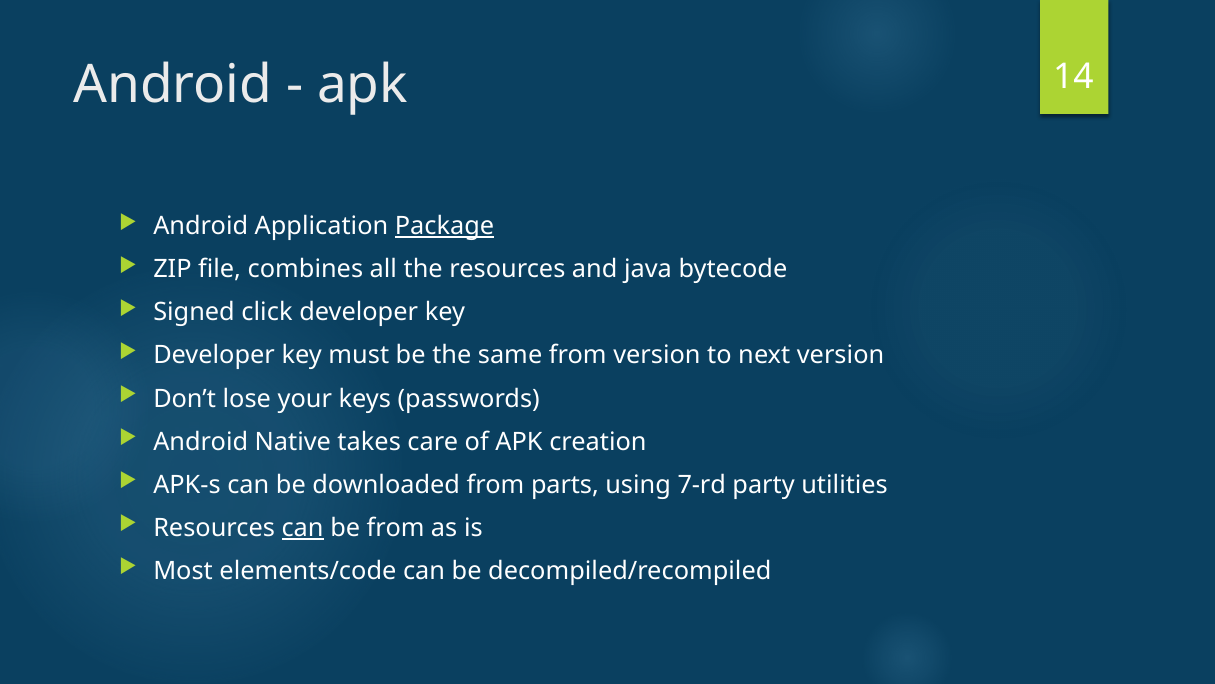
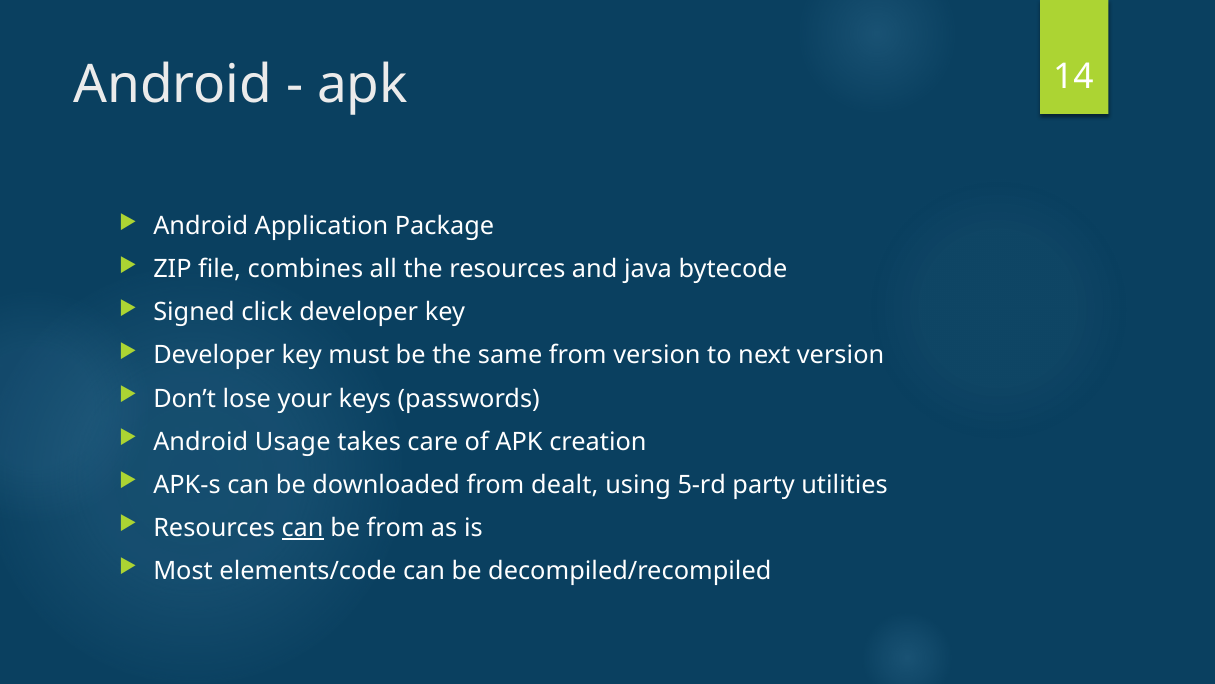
Package underline: present -> none (445, 226)
Native: Native -> Usage (293, 441)
parts: parts -> dealt (565, 484)
7-rd: 7-rd -> 5-rd (702, 484)
